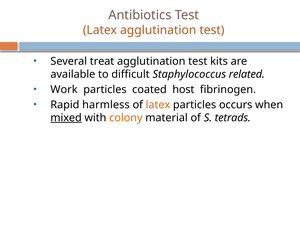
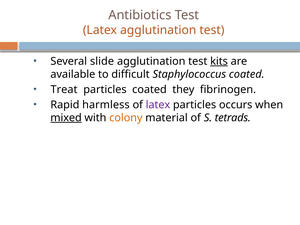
treat: treat -> slide (102, 61)
kits underline: none -> present (219, 61)
Staphylococcus related: related -> coated (247, 74)
Work: Work -> Treat (64, 90)
host: host -> they (183, 90)
latex colour: orange -> purple (158, 105)
